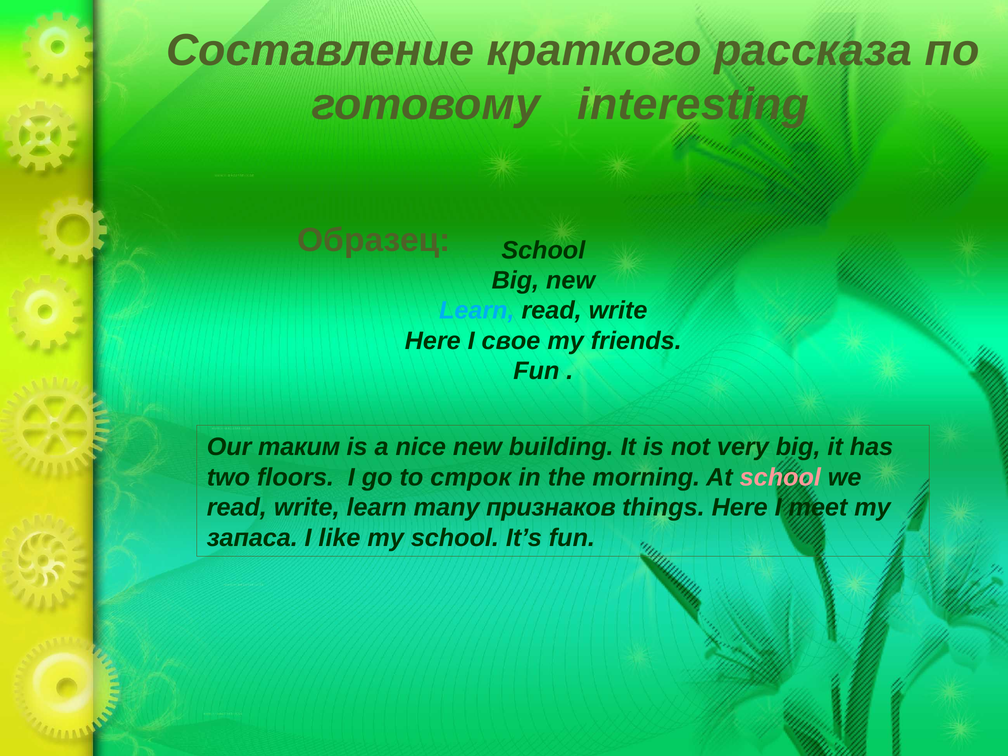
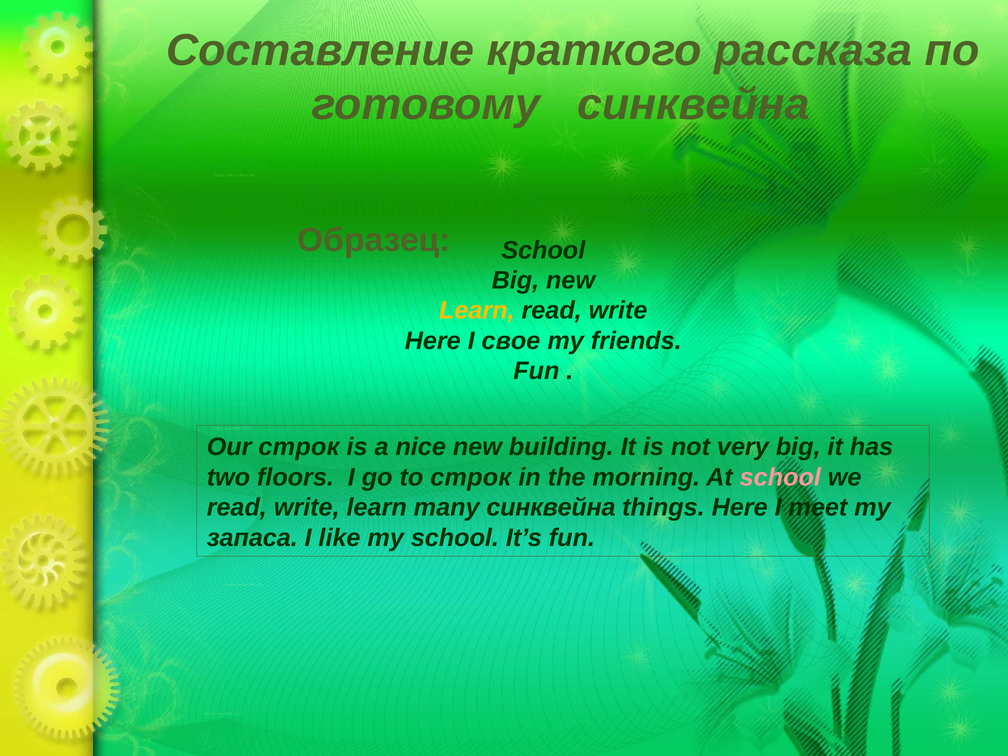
готовому interesting: interesting -> синквейна (693, 104)
Learn colour: light blue -> yellow (477, 311)
Our таким: таким -> строк (299, 447)
many признаков: признаков -> синквейна (551, 508)
